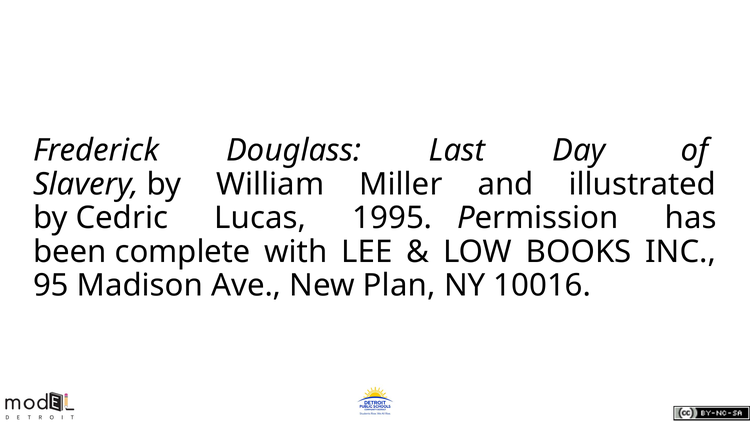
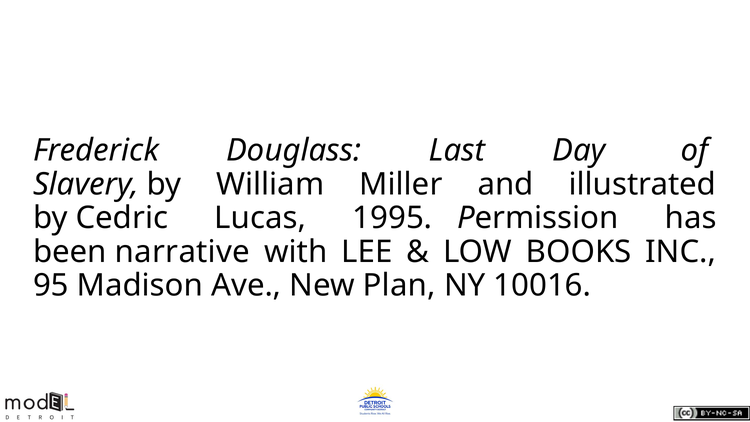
complete: complete -> narrative (182, 252)
